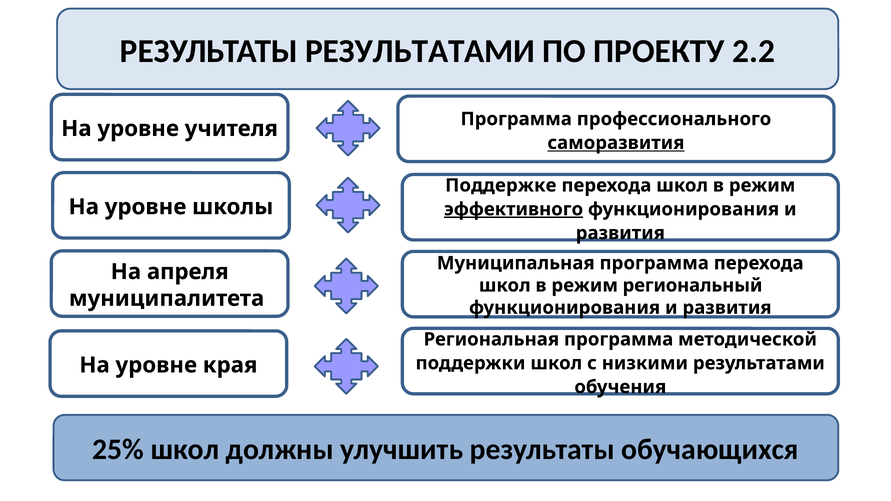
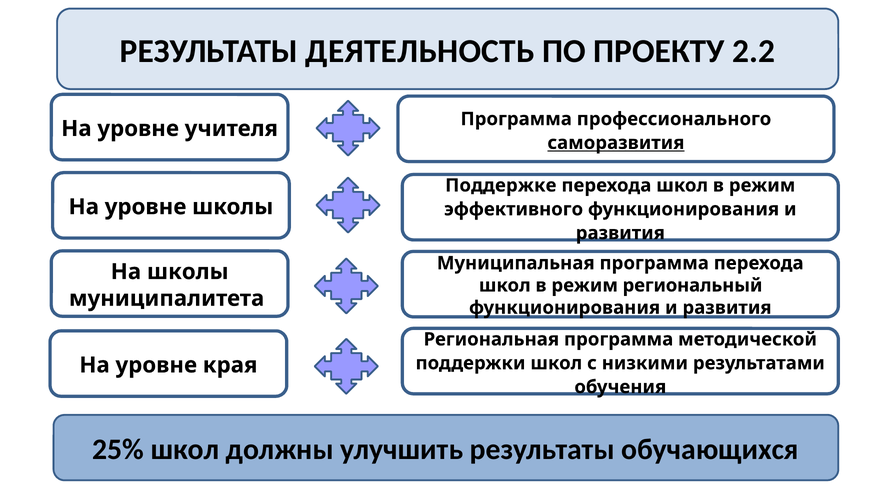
РЕЗУЛЬТАТЫ РЕЗУЛЬТАТАМИ: РЕЗУЛЬТАТАМИ -> ДЕЯТЕЛЬНОСТЬ (420, 51)
эффективного underline: present -> none (514, 209)
На апреля: апреля -> школы (188, 272)
